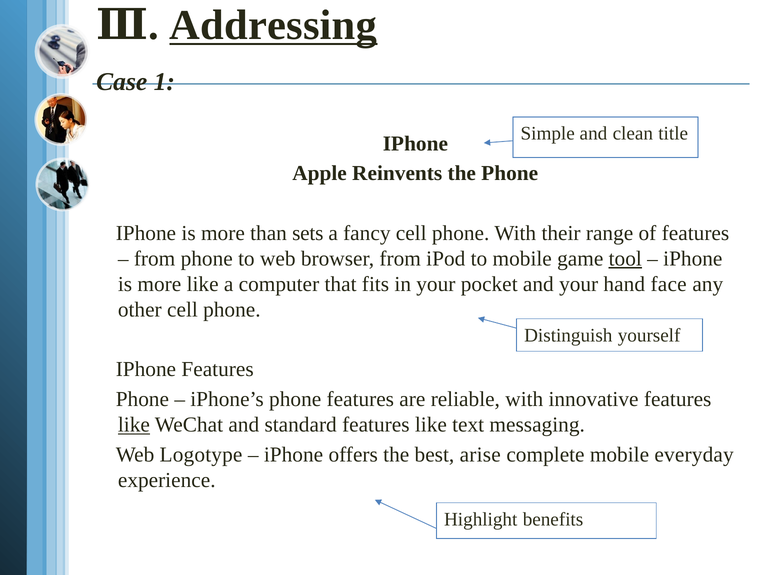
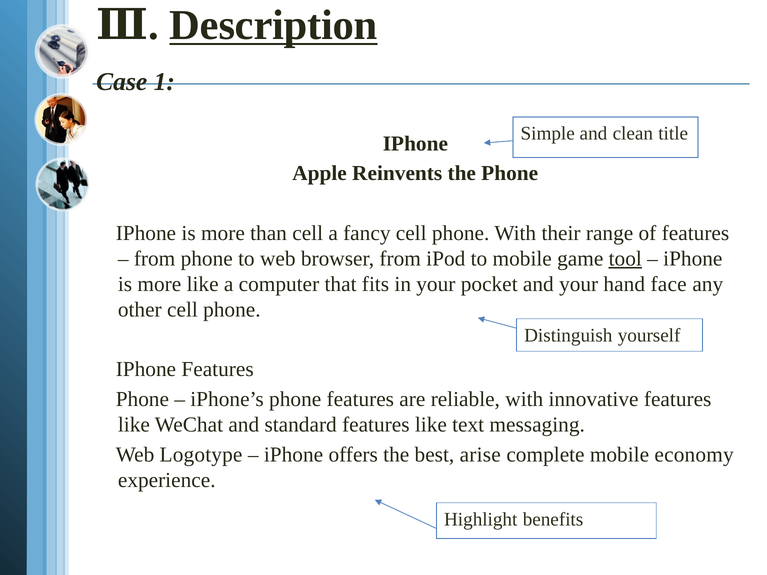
Addressing: Addressing -> Description (273, 25)
than sets: sets -> cell (308, 233)
like underline: present -> none (134, 425)
everyday: everyday -> economy (694, 455)
